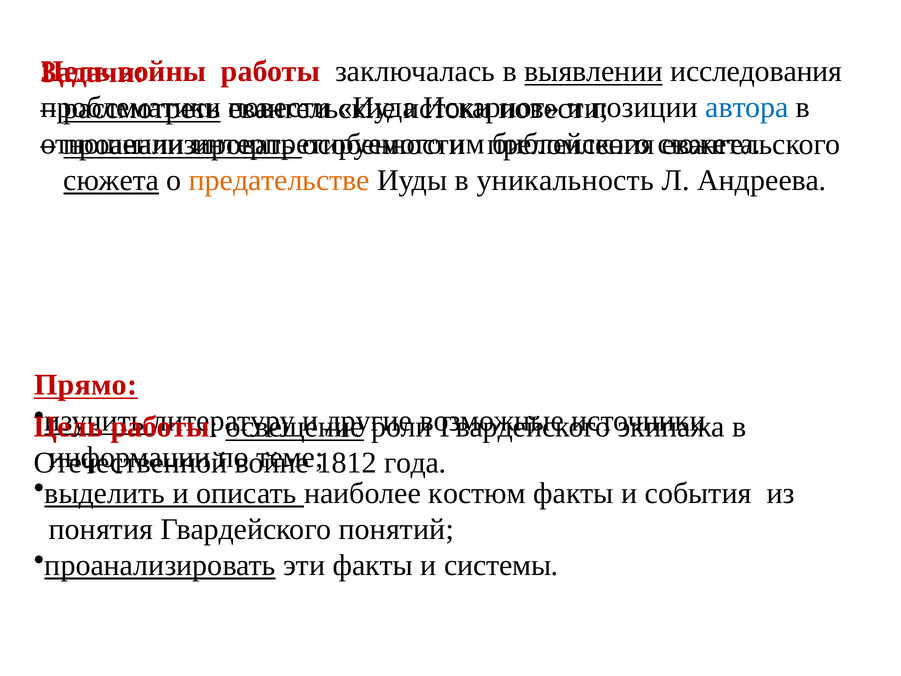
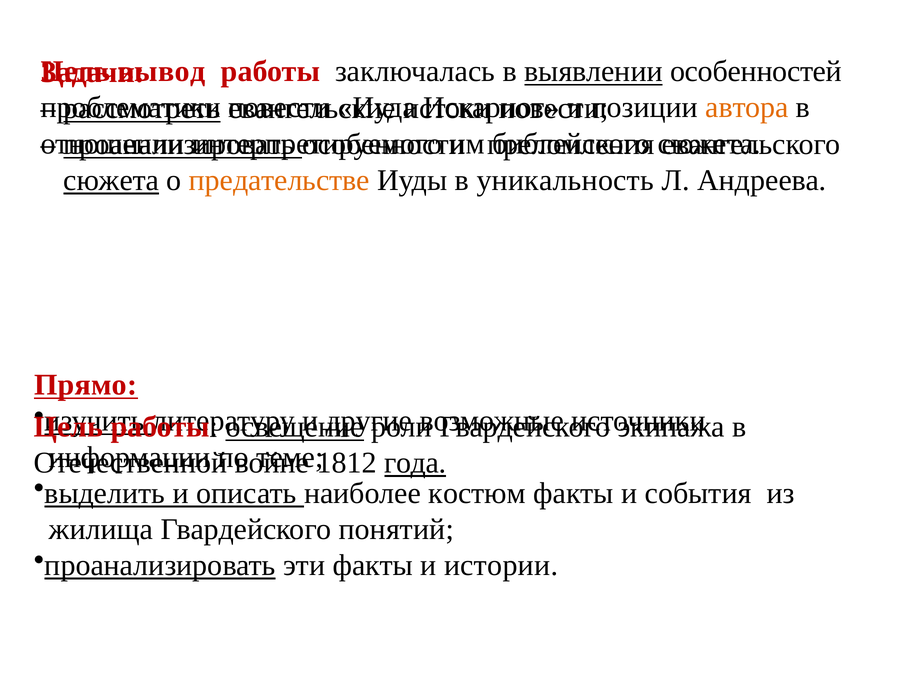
войны: войны -> вывод (162, 71)
исследования: исследования -> особенностей (756, 71)
автора colour: blue -> orange (747, 108)
года underline: none -> present (415, 463)
понятия: понятия -> жилища (101, 529)
системы: системы -> истории (501, 565)
